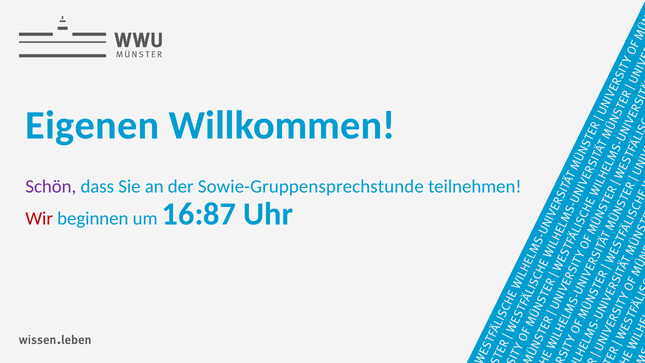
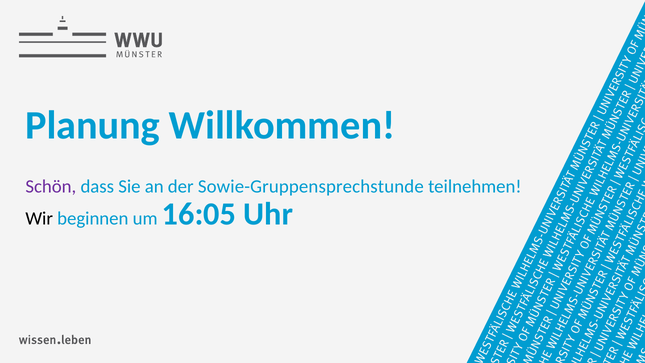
Eigenen: Eigenen -> Planung (93, 125)
Wir colour: red -> black (39, 218)
16:87: 16:87 -> 16:05 (199, 214)
